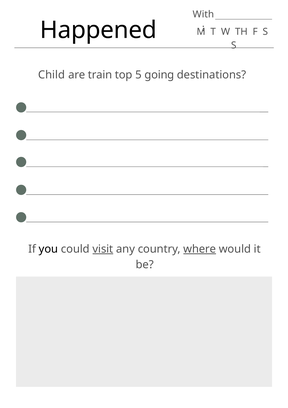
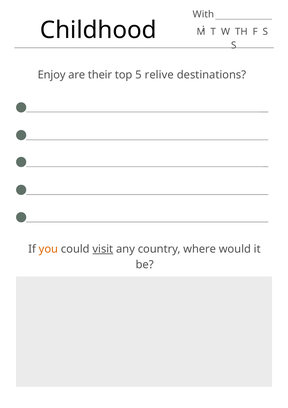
Happened: Happened -> Childhood (98, 30)
Child: Child -> Enjoy (52, 75)
train: train -> their (100, 75)
going: going -> relive (159, 75)
you colour: black -> orange (48, 249)
where underline: present -> none (200, 249)
